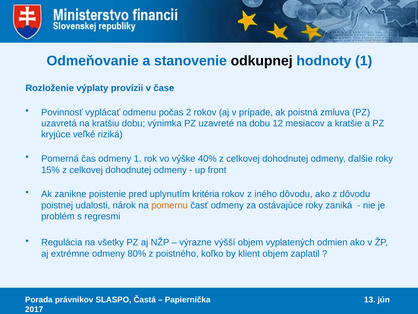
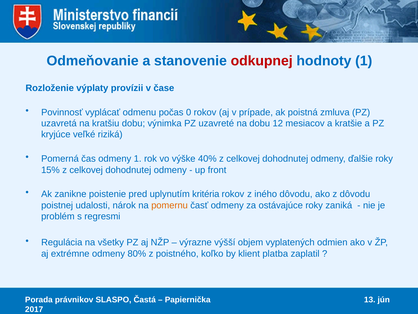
odkupnej colour: black -> red (262, 61)
2: 2 -> 0 (189, 112)
klient objem: objem -> platba (275, 253)
